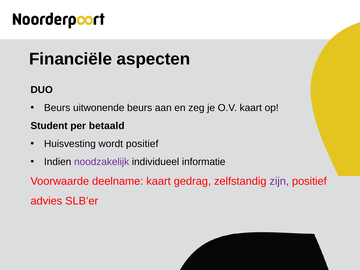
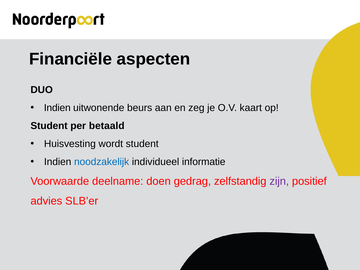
Beurs: Beurs -> Indien (57, 108)
wordt positief: positief -> student (142, 144)
noodzakelijk colour: purple -> blue (102, 162)
deelname kaart: kaart -> doen (159, 181)
